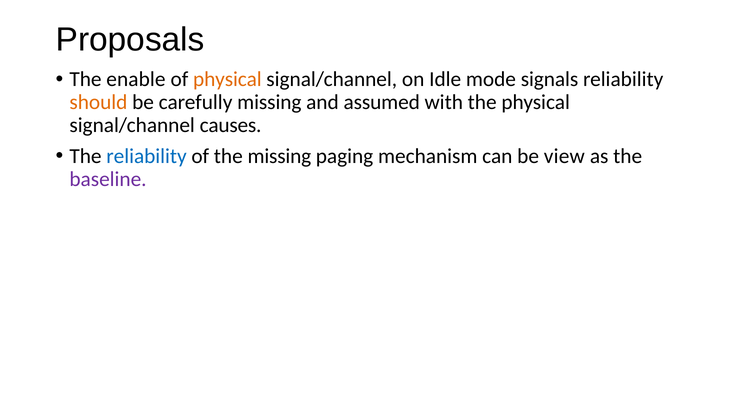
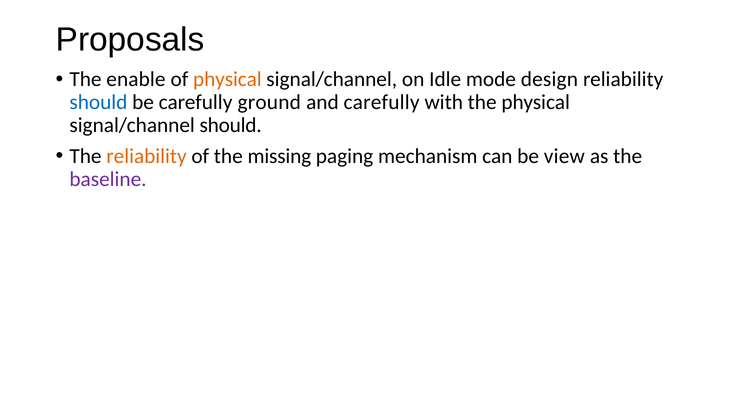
signals: signals -> design (549, 79)
should colour: orange -> blue (98, 102)
carefully missing: missing -> ground (269, 102)
and assumed: assumed -> carefully (382, 102)
signal/channel causes: causes -> should (231, 126)
reliability colour: blue -> orange (146, 156)
